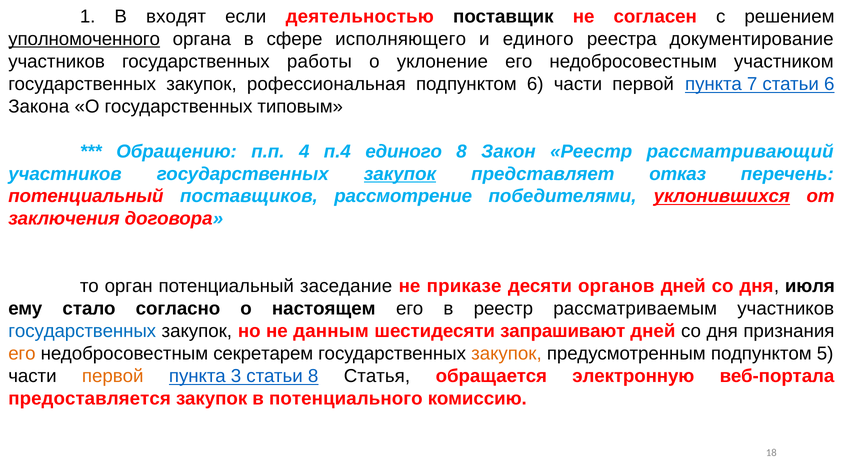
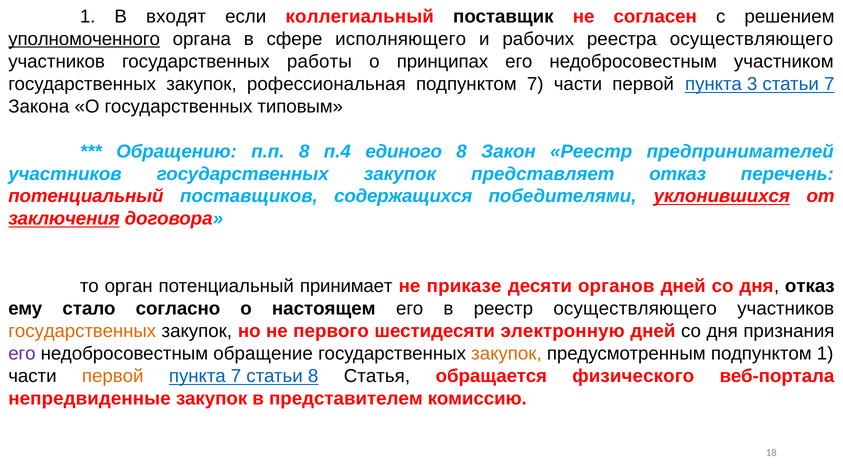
деятельностью: деятельностью -> коллегиальный (360, 17)
и единого: единого -> рабочих (538, 39)
реестра документирование: документирование -> осуществляющего (752, 39)
уклонение: уклонение -> принципах (442, 62)
подпунктом 6: 6 -> 7 (535, 84)
7: 7 -> 3 (752, 84)
статьи 6: 6 -> 7 (829, 84)
п.п 4: 4 -> 8 (304, 151)
рассматривающий: рассматривающий -> предпринимателей (740, 151)
закупок underline: present -> none (400, 174)
рассмотрение: рассмотрение -> содержащихся (403, 196)
заключения underline: none -> present (64, 219)
заседание: заседание -> принимает (346, 286)
дня июля: июля -> отказ (810, 286)
реестр рассматриваемым: рассматриваемым -> осуществляющего (635, 309)
государственных colour: blue -> orange (82, 331)
данным: данным -> первого (331, 331)
запрашивают: запрашивают -> электронную (563, 331)
его colour: orange -> purple (22, 354)
секретарем: секретарем -> обращение (263, 354)
подпунктом 5: 5 -> 1 (825, 354)
пункта 3: 3 -> 7 (236, 376)
электронную: электронную -> физического (633, 376)
предоставляется: предоставляется -> непредвиденные (90, 399)
потенциального: потенциального -> представителем (346, 399)
